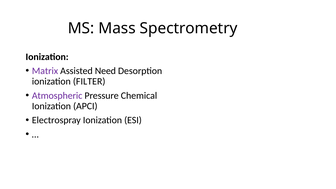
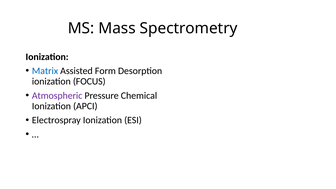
Matrix colour: purple -> blue (45, 71)
Need: Need -> Form (105, 71)
FILTER: FILTER -> FOCUS (89, 81)
